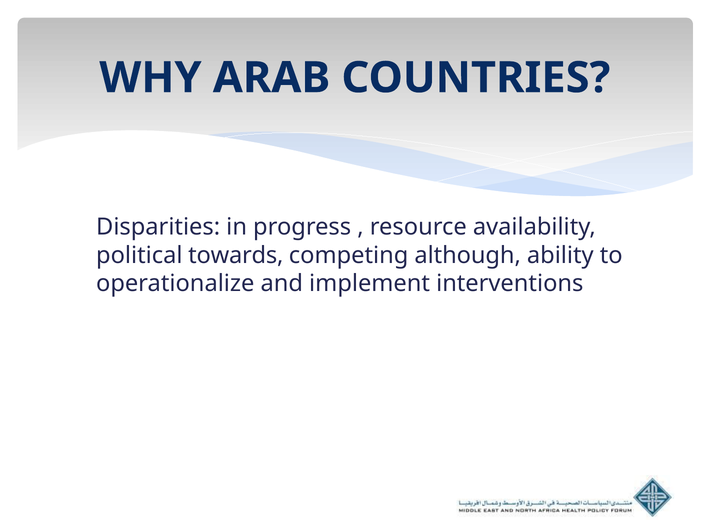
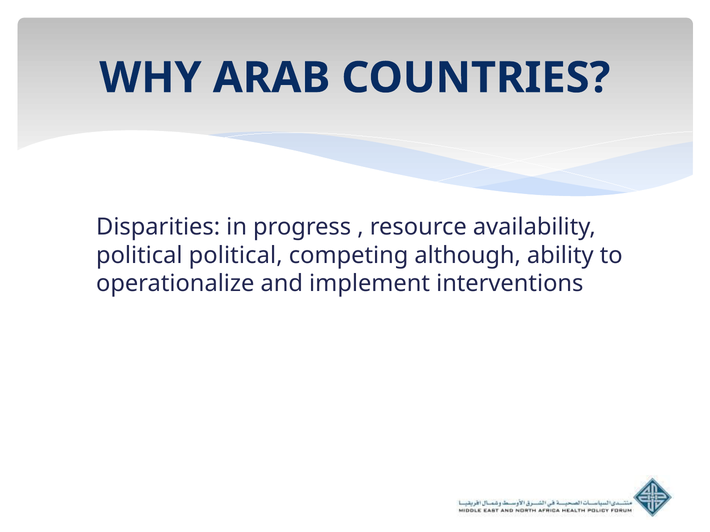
political towards: towards -> political (236, 256)
